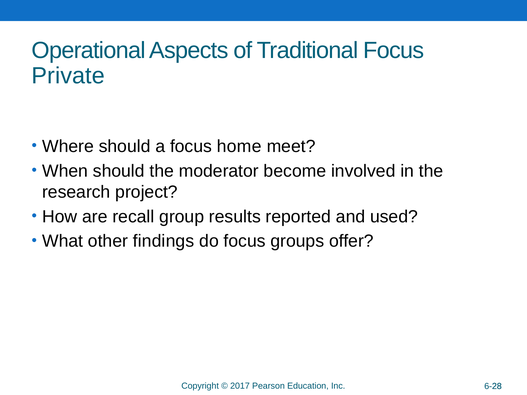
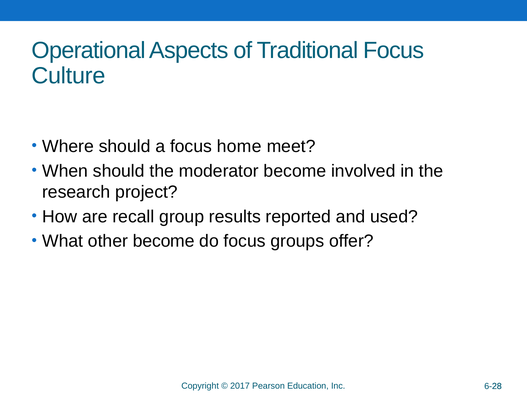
Private: Private -> Culture (68, 76)
other findings: findings -> become (164, 241)
